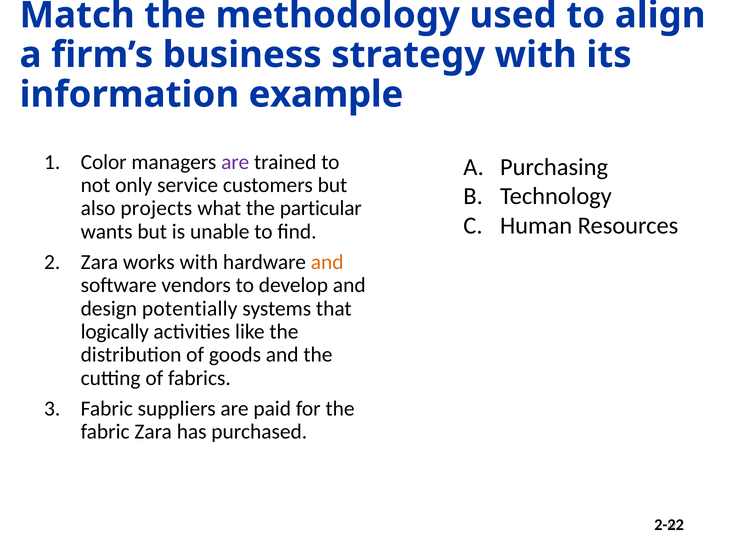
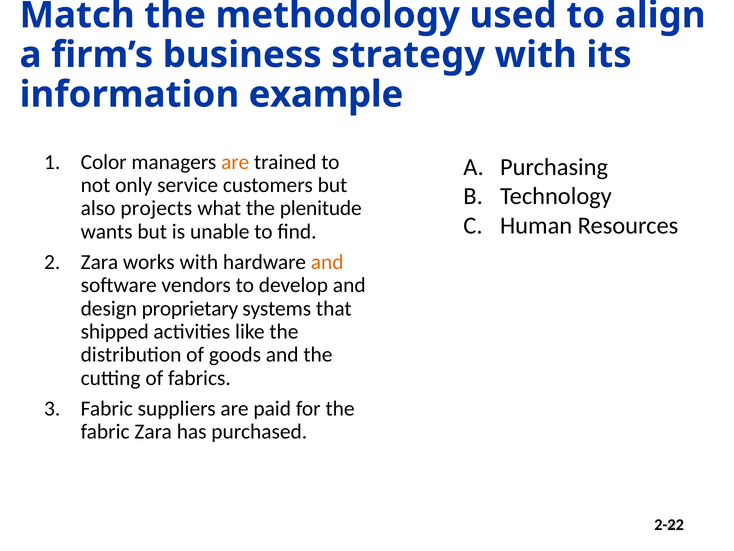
are colour: purple -> orange (235, 162)
particular: particular -> plenitude (321, 208)
potentially: potentially -> proprietary (190, 308)
logically: logically -> shipped (115, 331)
